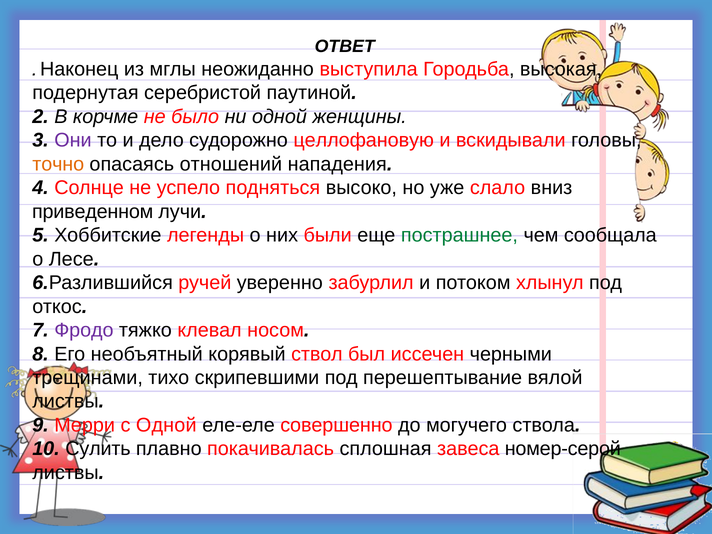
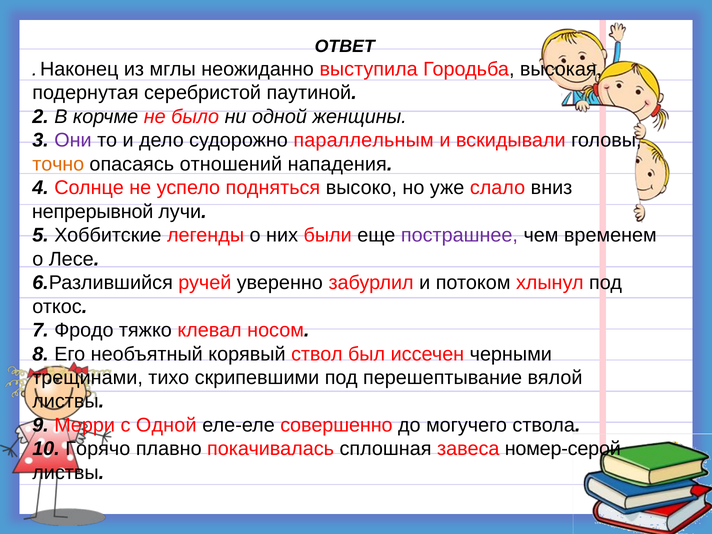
целлофановую: целлофановую -> параллельным (364, 140)
приведенном: приведенном -> непрерывной (93, 212)
пострашнее colour: green -> purple (459, 235)
сообщала: сообщала -> временем (610, 235)
Фродо colour: purple -> black (84, 330)
Сулить: Сулить -> Горячо (98, 449)
